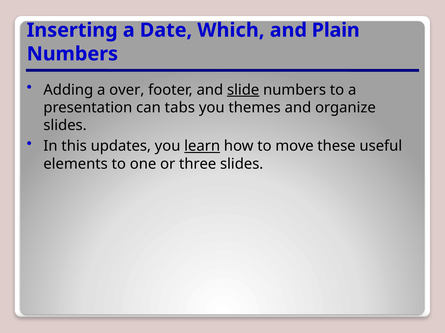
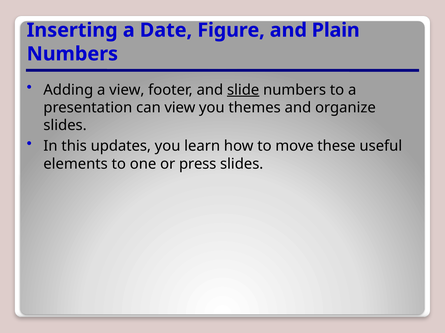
Which: Which -> Figure (231, 30)
a over: over -> view (127, 90)
can tabs: tabs -> view (180, 108)
learn underline: present -> none (202, 146)
three: three -> press (198, 164)
